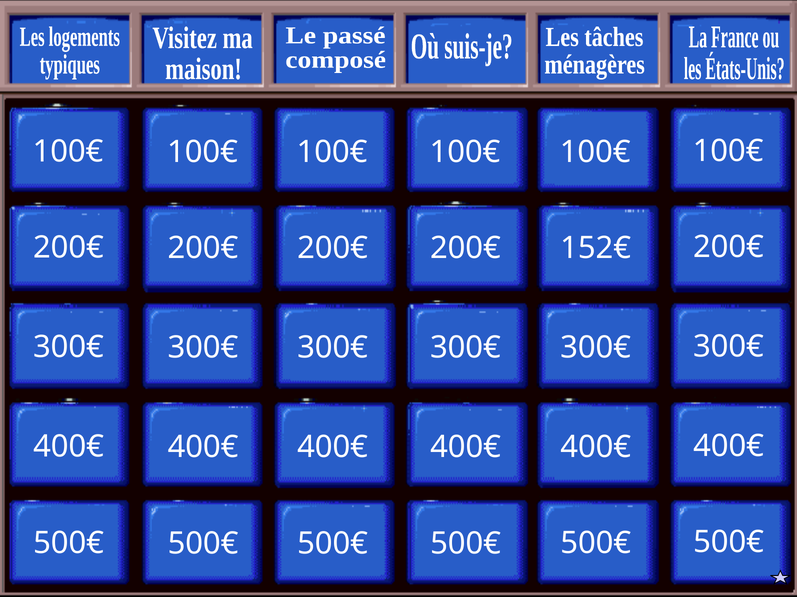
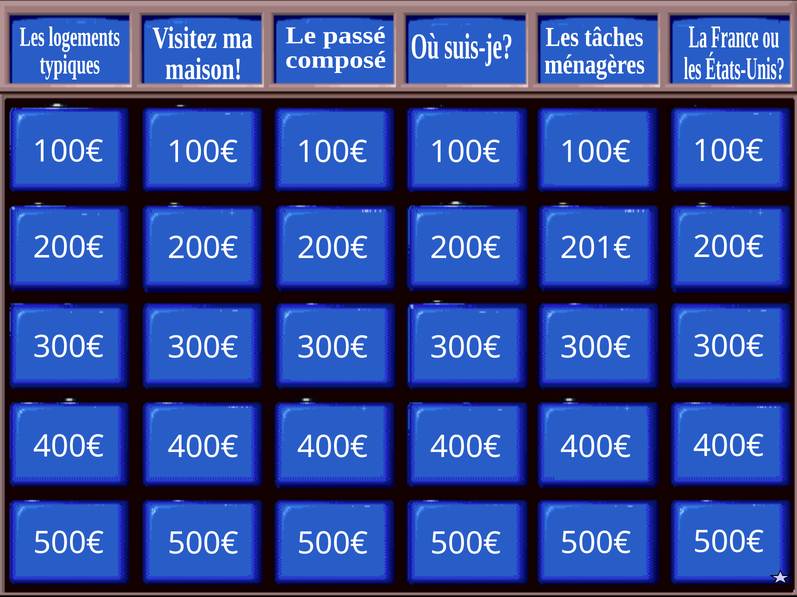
152€: 152€ -> 201€ (596, 248)
